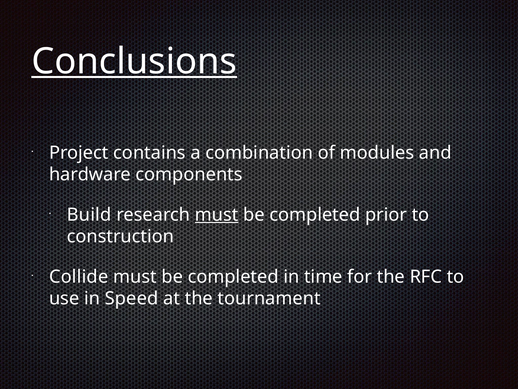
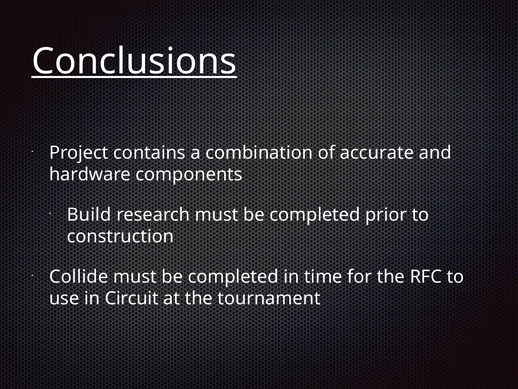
modules: modules -> accurate (377, 153)
must underline: present -> none (217, 214)
Speed: Speed -> Circuit (132, 298)
